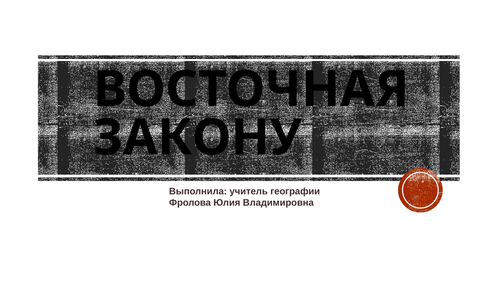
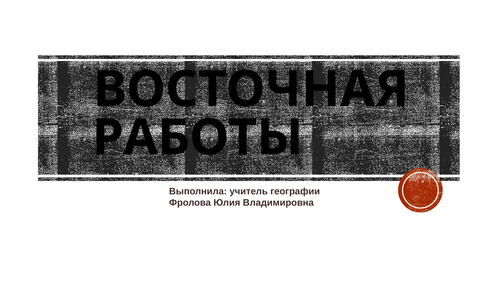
ЗАКОНУ: ЗАКОНУ -> РАБОТЫ (198, 138)
